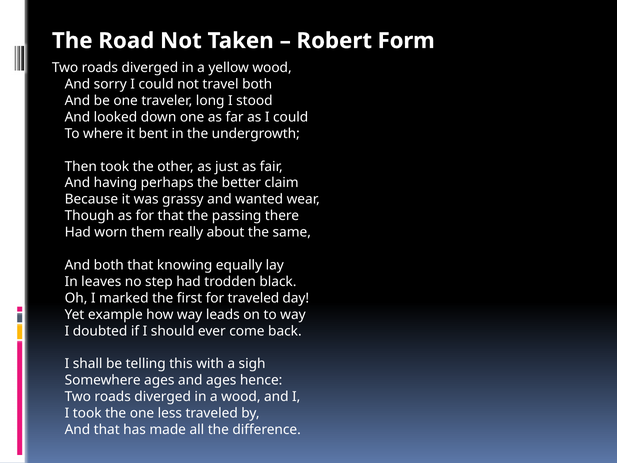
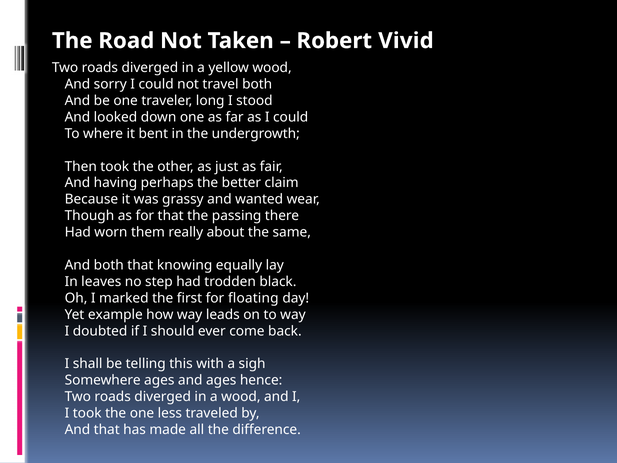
Form: Form -> Vivid (406, 41)
for traveled: traveled -> floating (253, 298)
